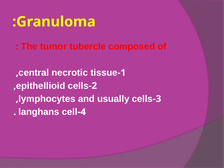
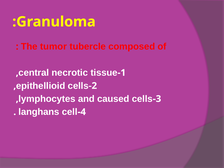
usually: usually -> caused (113, 99)
